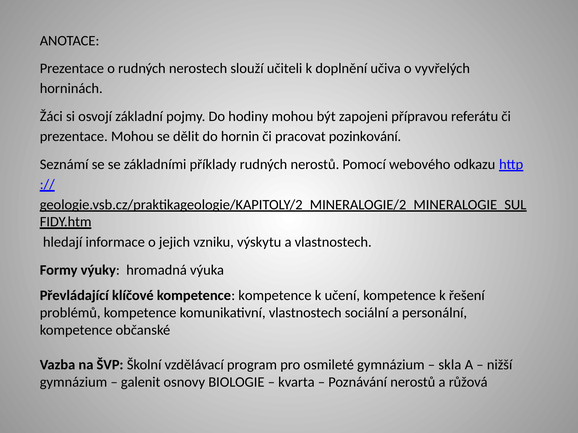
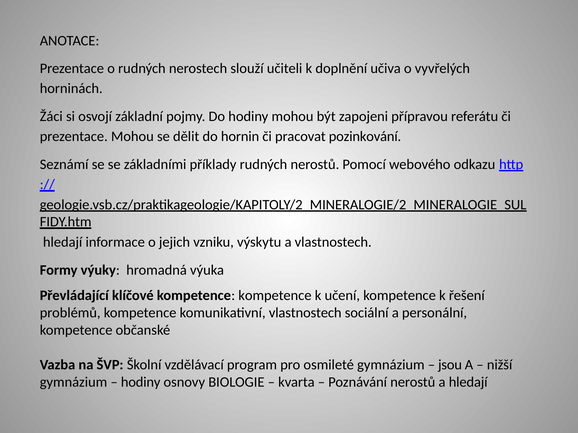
skla: skla -> jsou (450, 365)
galenit: galenit -> hodiny (141, 382)
a růžová: růžová -> hledají (468, 382)
